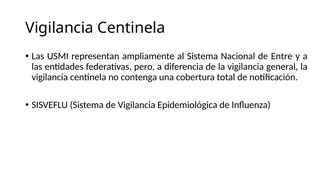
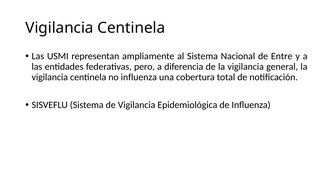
no contenga: contenga -> influenza (139, 77)
